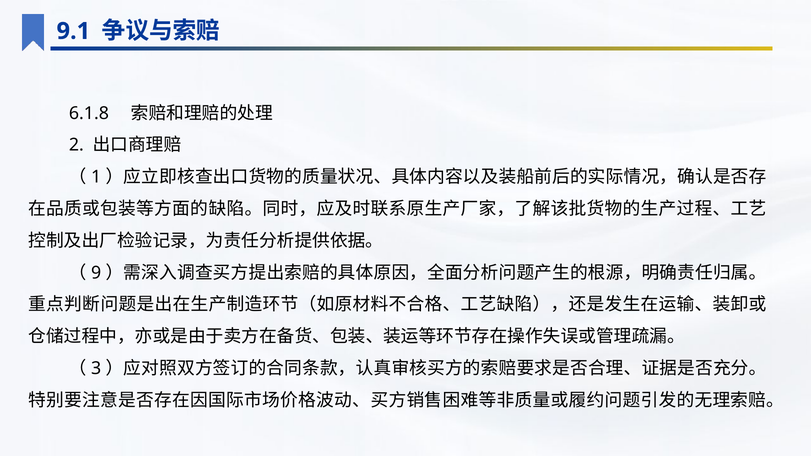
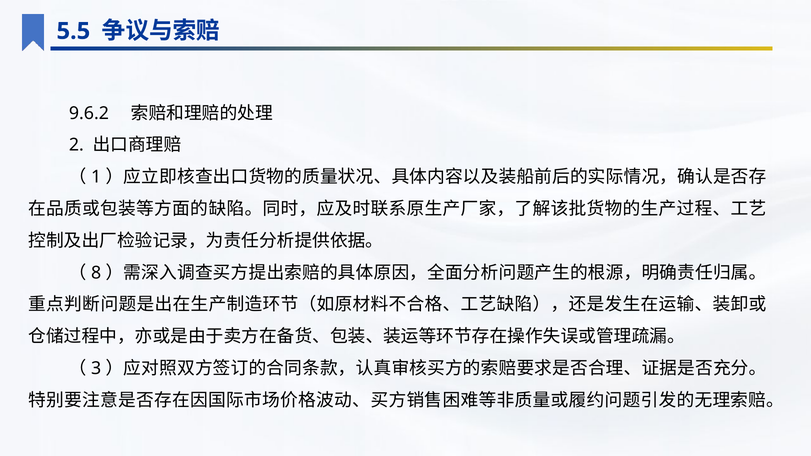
9.1: 9.1 -> 5.5 (73, 31)
6.1.8: 6.1.8 -> 9.6.2 (89, 113)
9: 9 -> 8 (96, 273)
